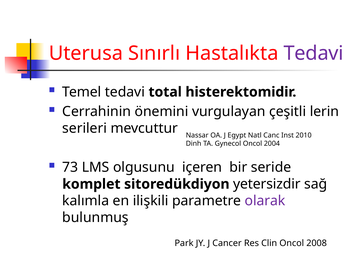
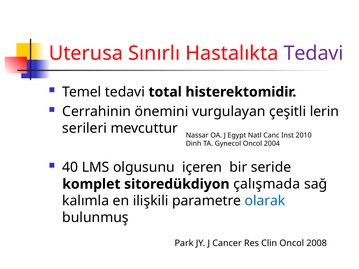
73: 73 -> 40 (70, 168)
yetersizdir: yetersizdir -> çalışmada (267, 184)
olarak colour: purple -> blue (265, 201)
